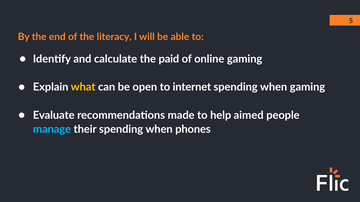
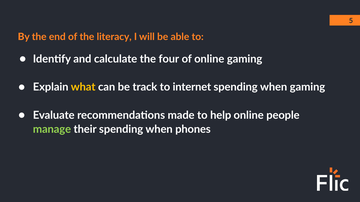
paid: paid -> four (169, 59)
open: open -> track (145, 87)
help aimed: aimed -> online (249, 115)
manage colour: light blue -> light green (52, 130)
